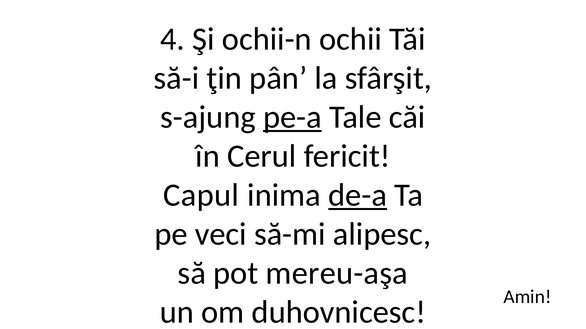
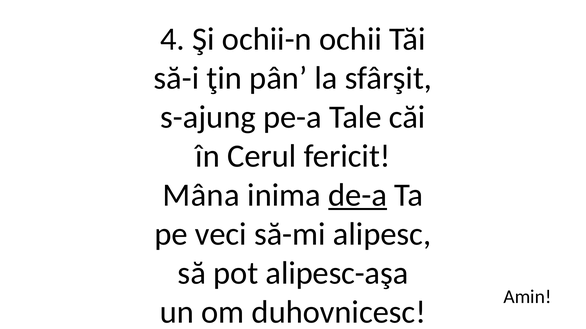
pe-a underline: present -> none (292, 117)
Capul: Capul -> Mâna (201, 195)
mereu-aşa: mereu-aşa -> alipesc-aşa (337, 274)
